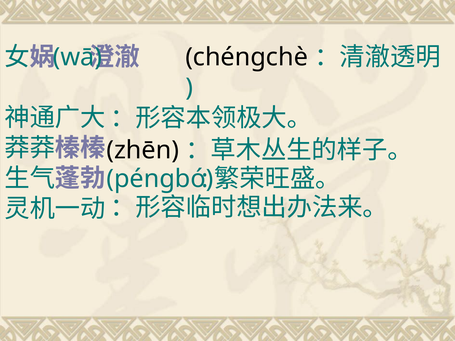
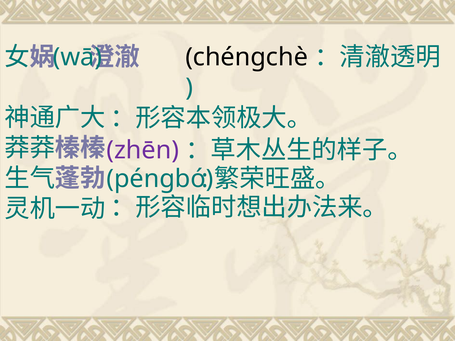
zhēn colour: black -> purple (143, 150)
